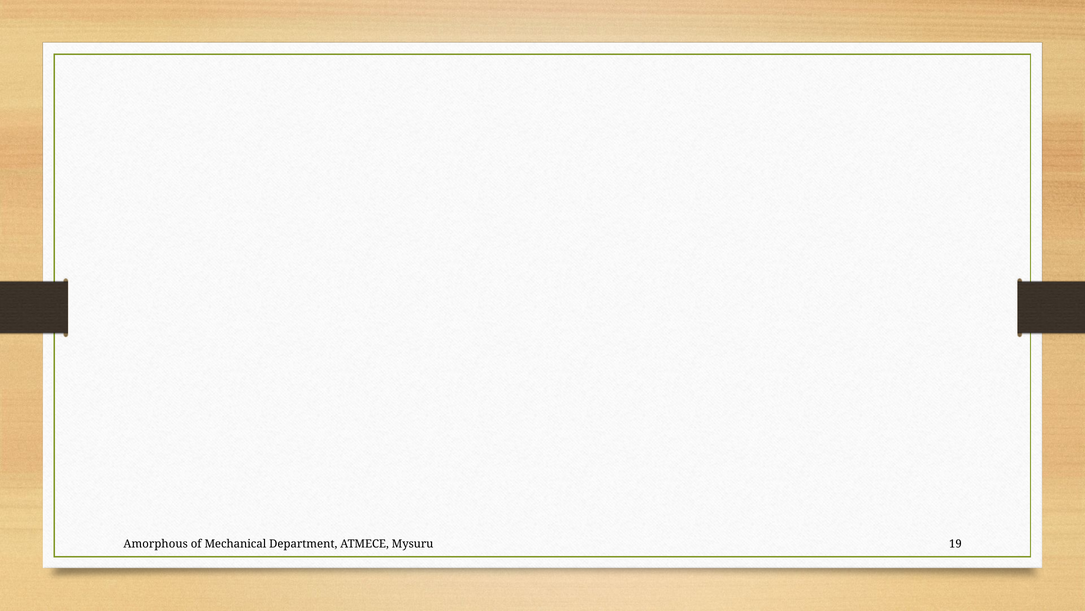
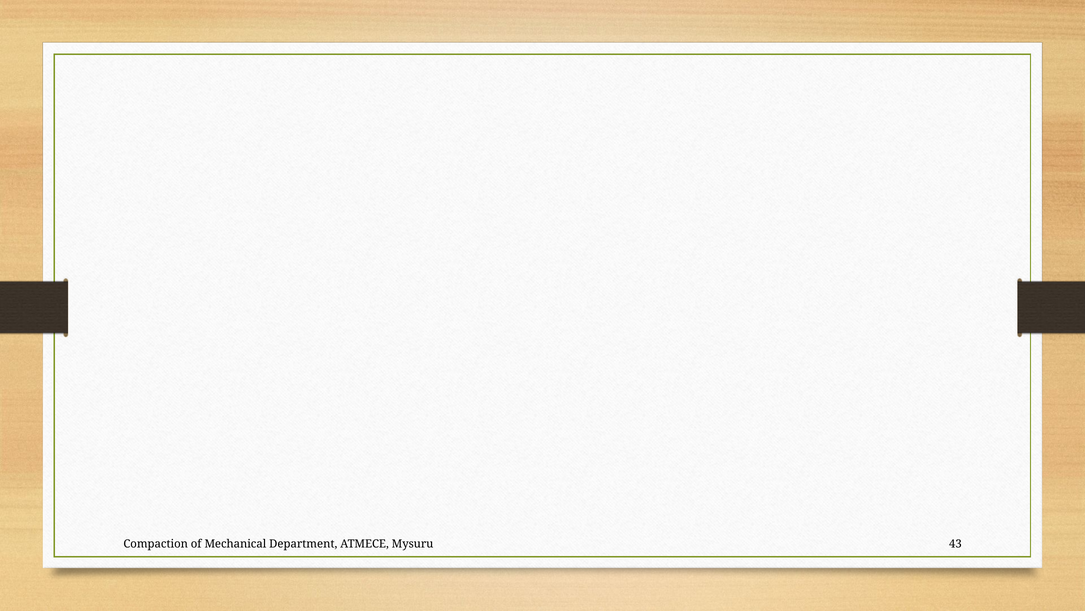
Amorphous: Amorphous -> Compaction (156, 544)
19: 19 -> 43 (955, 544)
